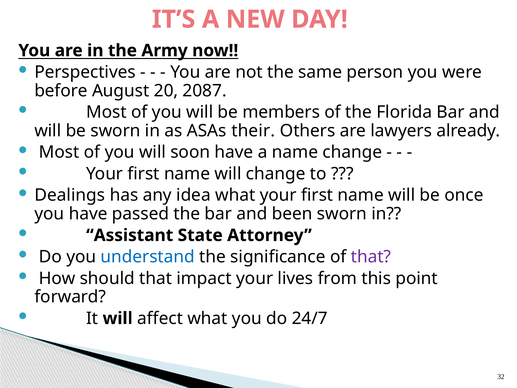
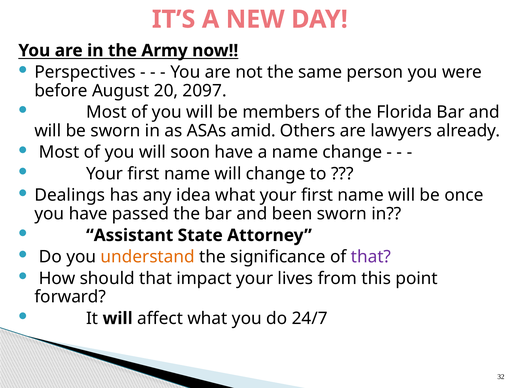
2087: 2087 -> 2097 (205, 91)
their: their -> amid (253, 131)
understand colour: blue -> orange (148, 257)
